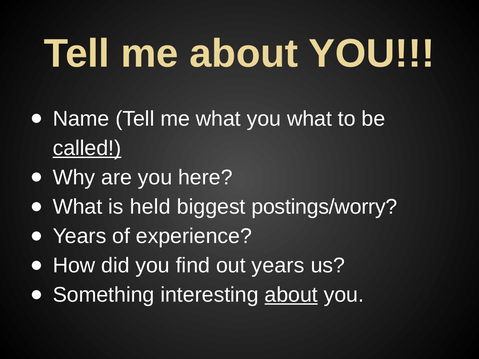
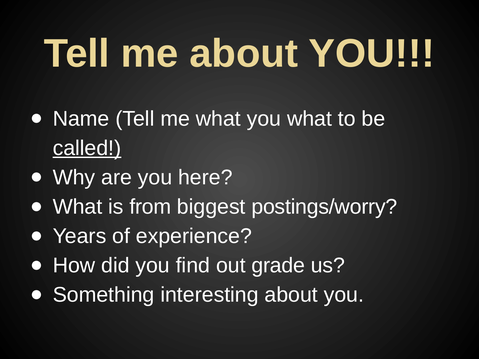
held: held -> from (150, 207)
out years: years -> grade (278, 266)
about underline: present -> none (291, 295)
